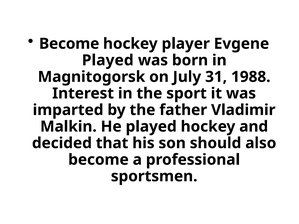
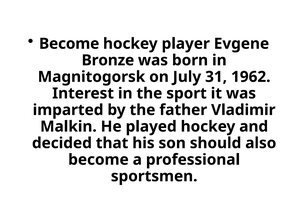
Played: Played -> Bronze (108, 60)
1988: 1988 -> 1962 (251, 77)
